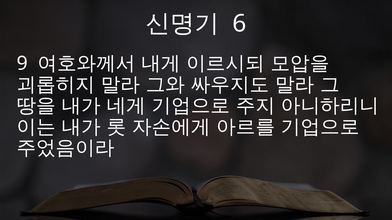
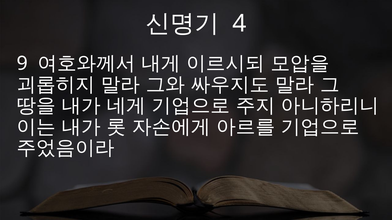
6: 6 -> 4 (239, 24)
